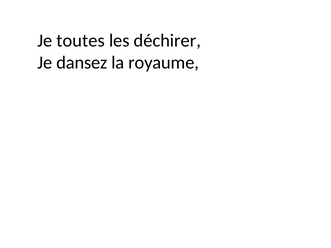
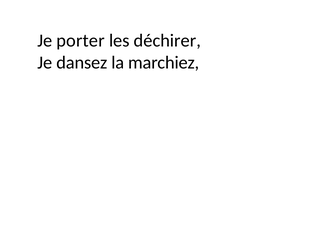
toutes: toutes -> porter (81, 41)
royaume: royaume -> marchiez (164, 63)
